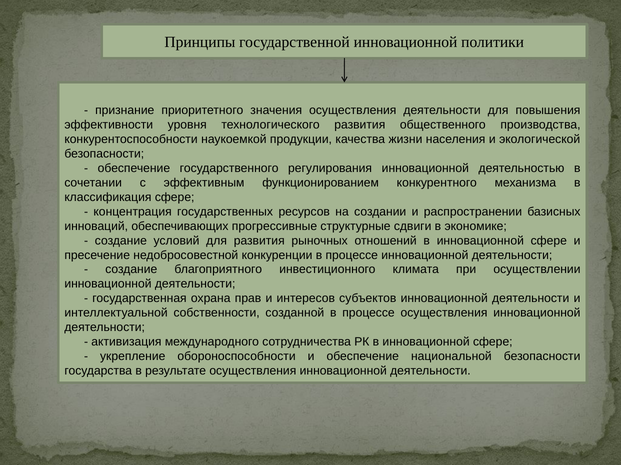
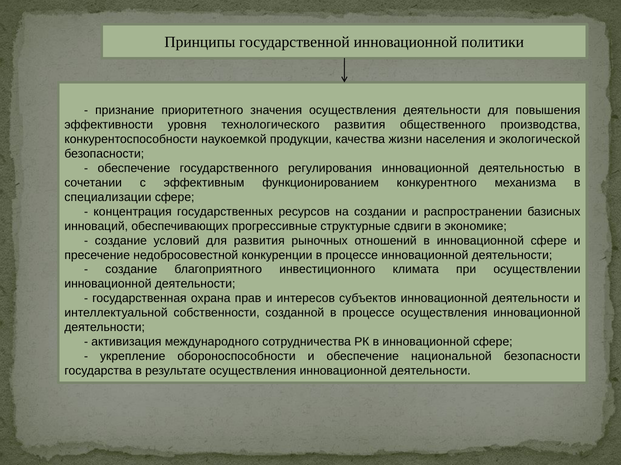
классификация: классификация -> специализации (108, 197)
